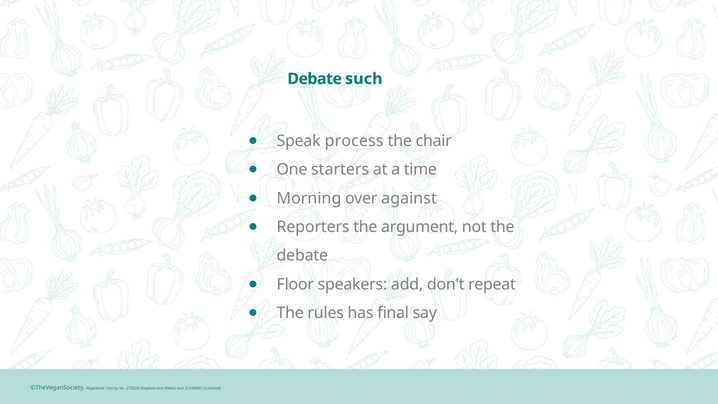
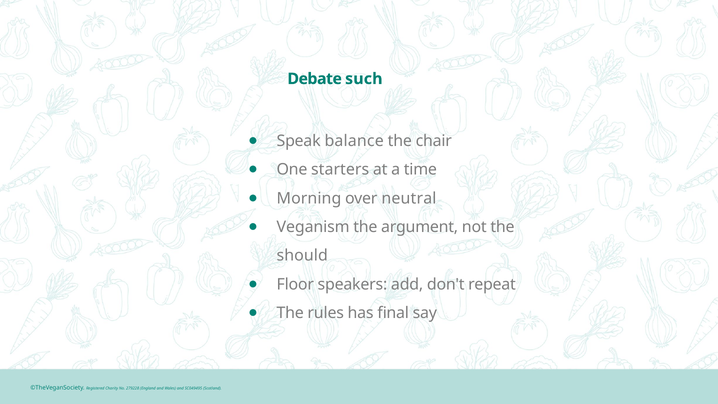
process: process -> balance (354, 141)
against: against -> neutral (409, 198)
Reporters: Reporters -> Veganism (313, 227)
debate: debate -> should (302, 256)
